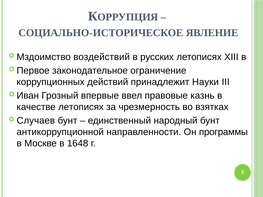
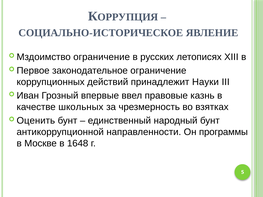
Мздоимство воздействий: воздействий -> ограничение (102, 57)
качестве летописях: летописях -> школьных (81, 107)
Случаев: Случаев -> Оценить (36, 121)
